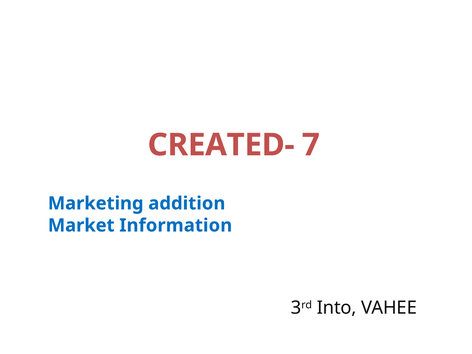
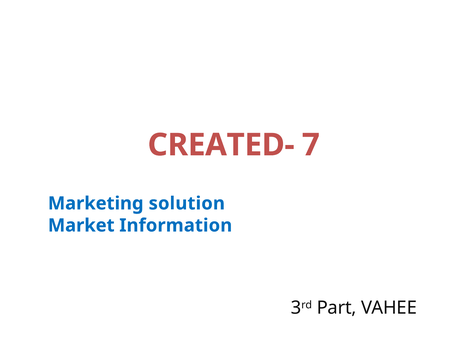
addition: addition -> solution (187, 203)
Into: Into -> Part (337, 308)
